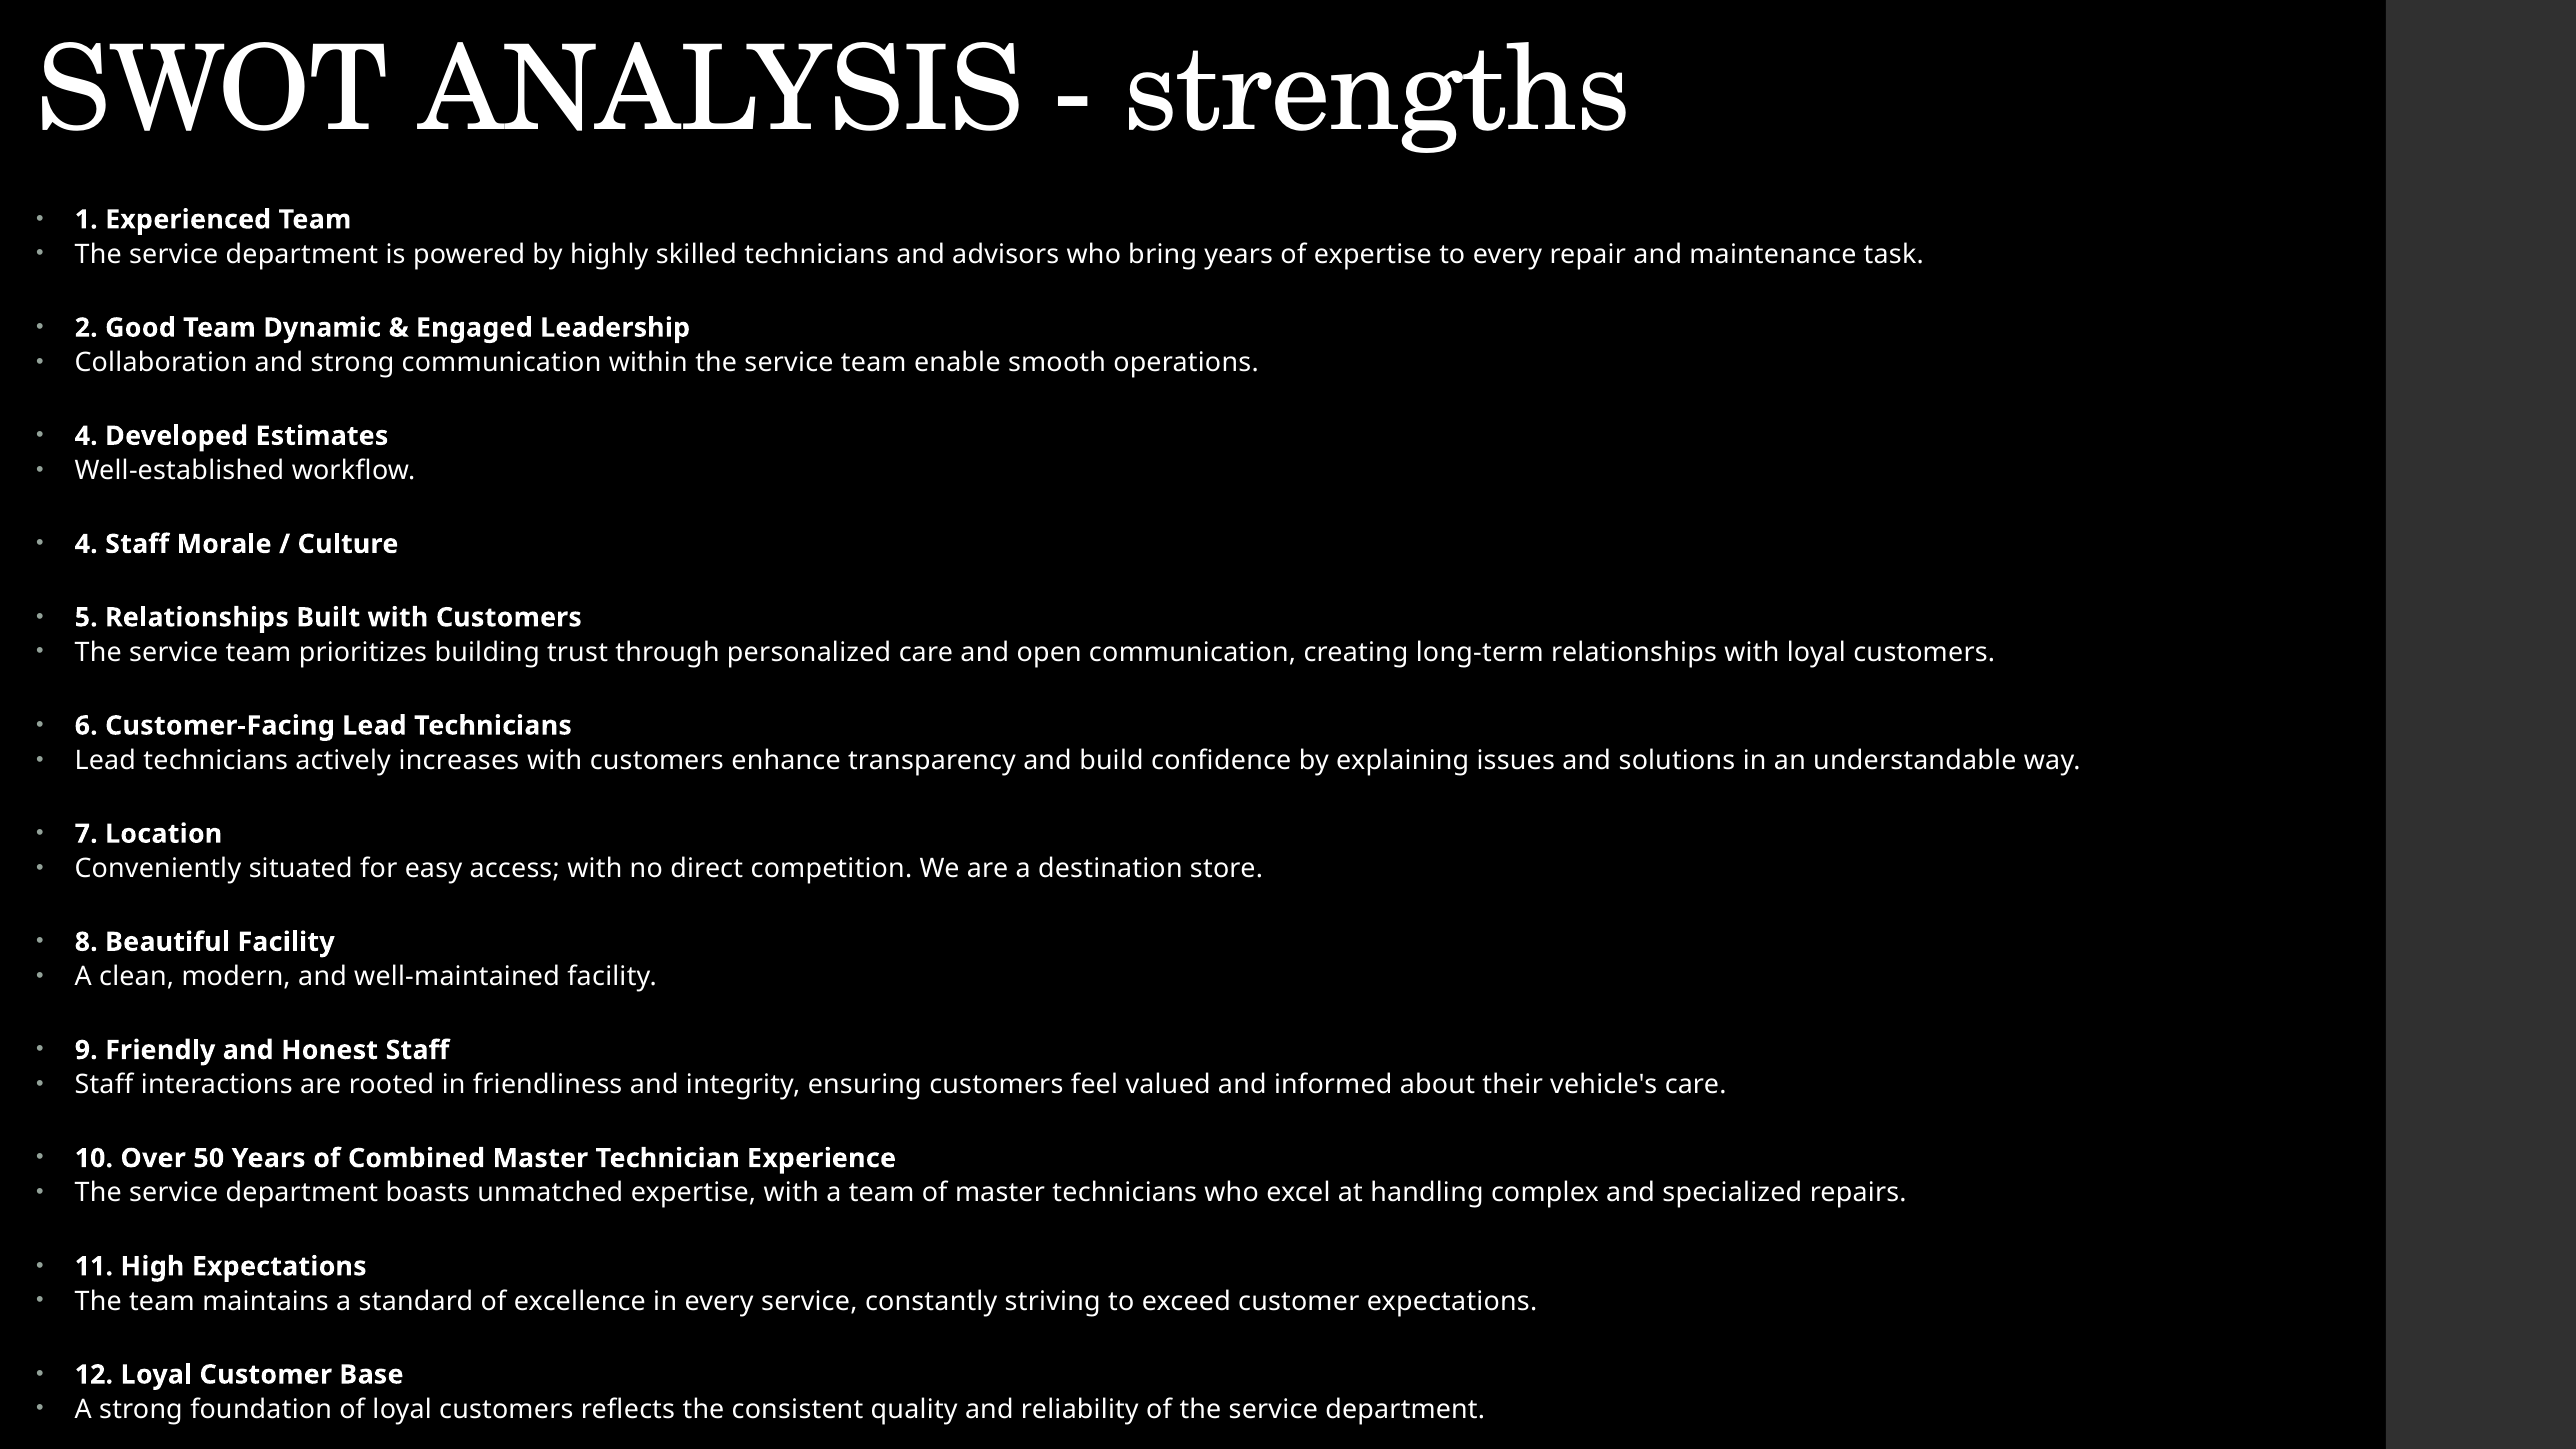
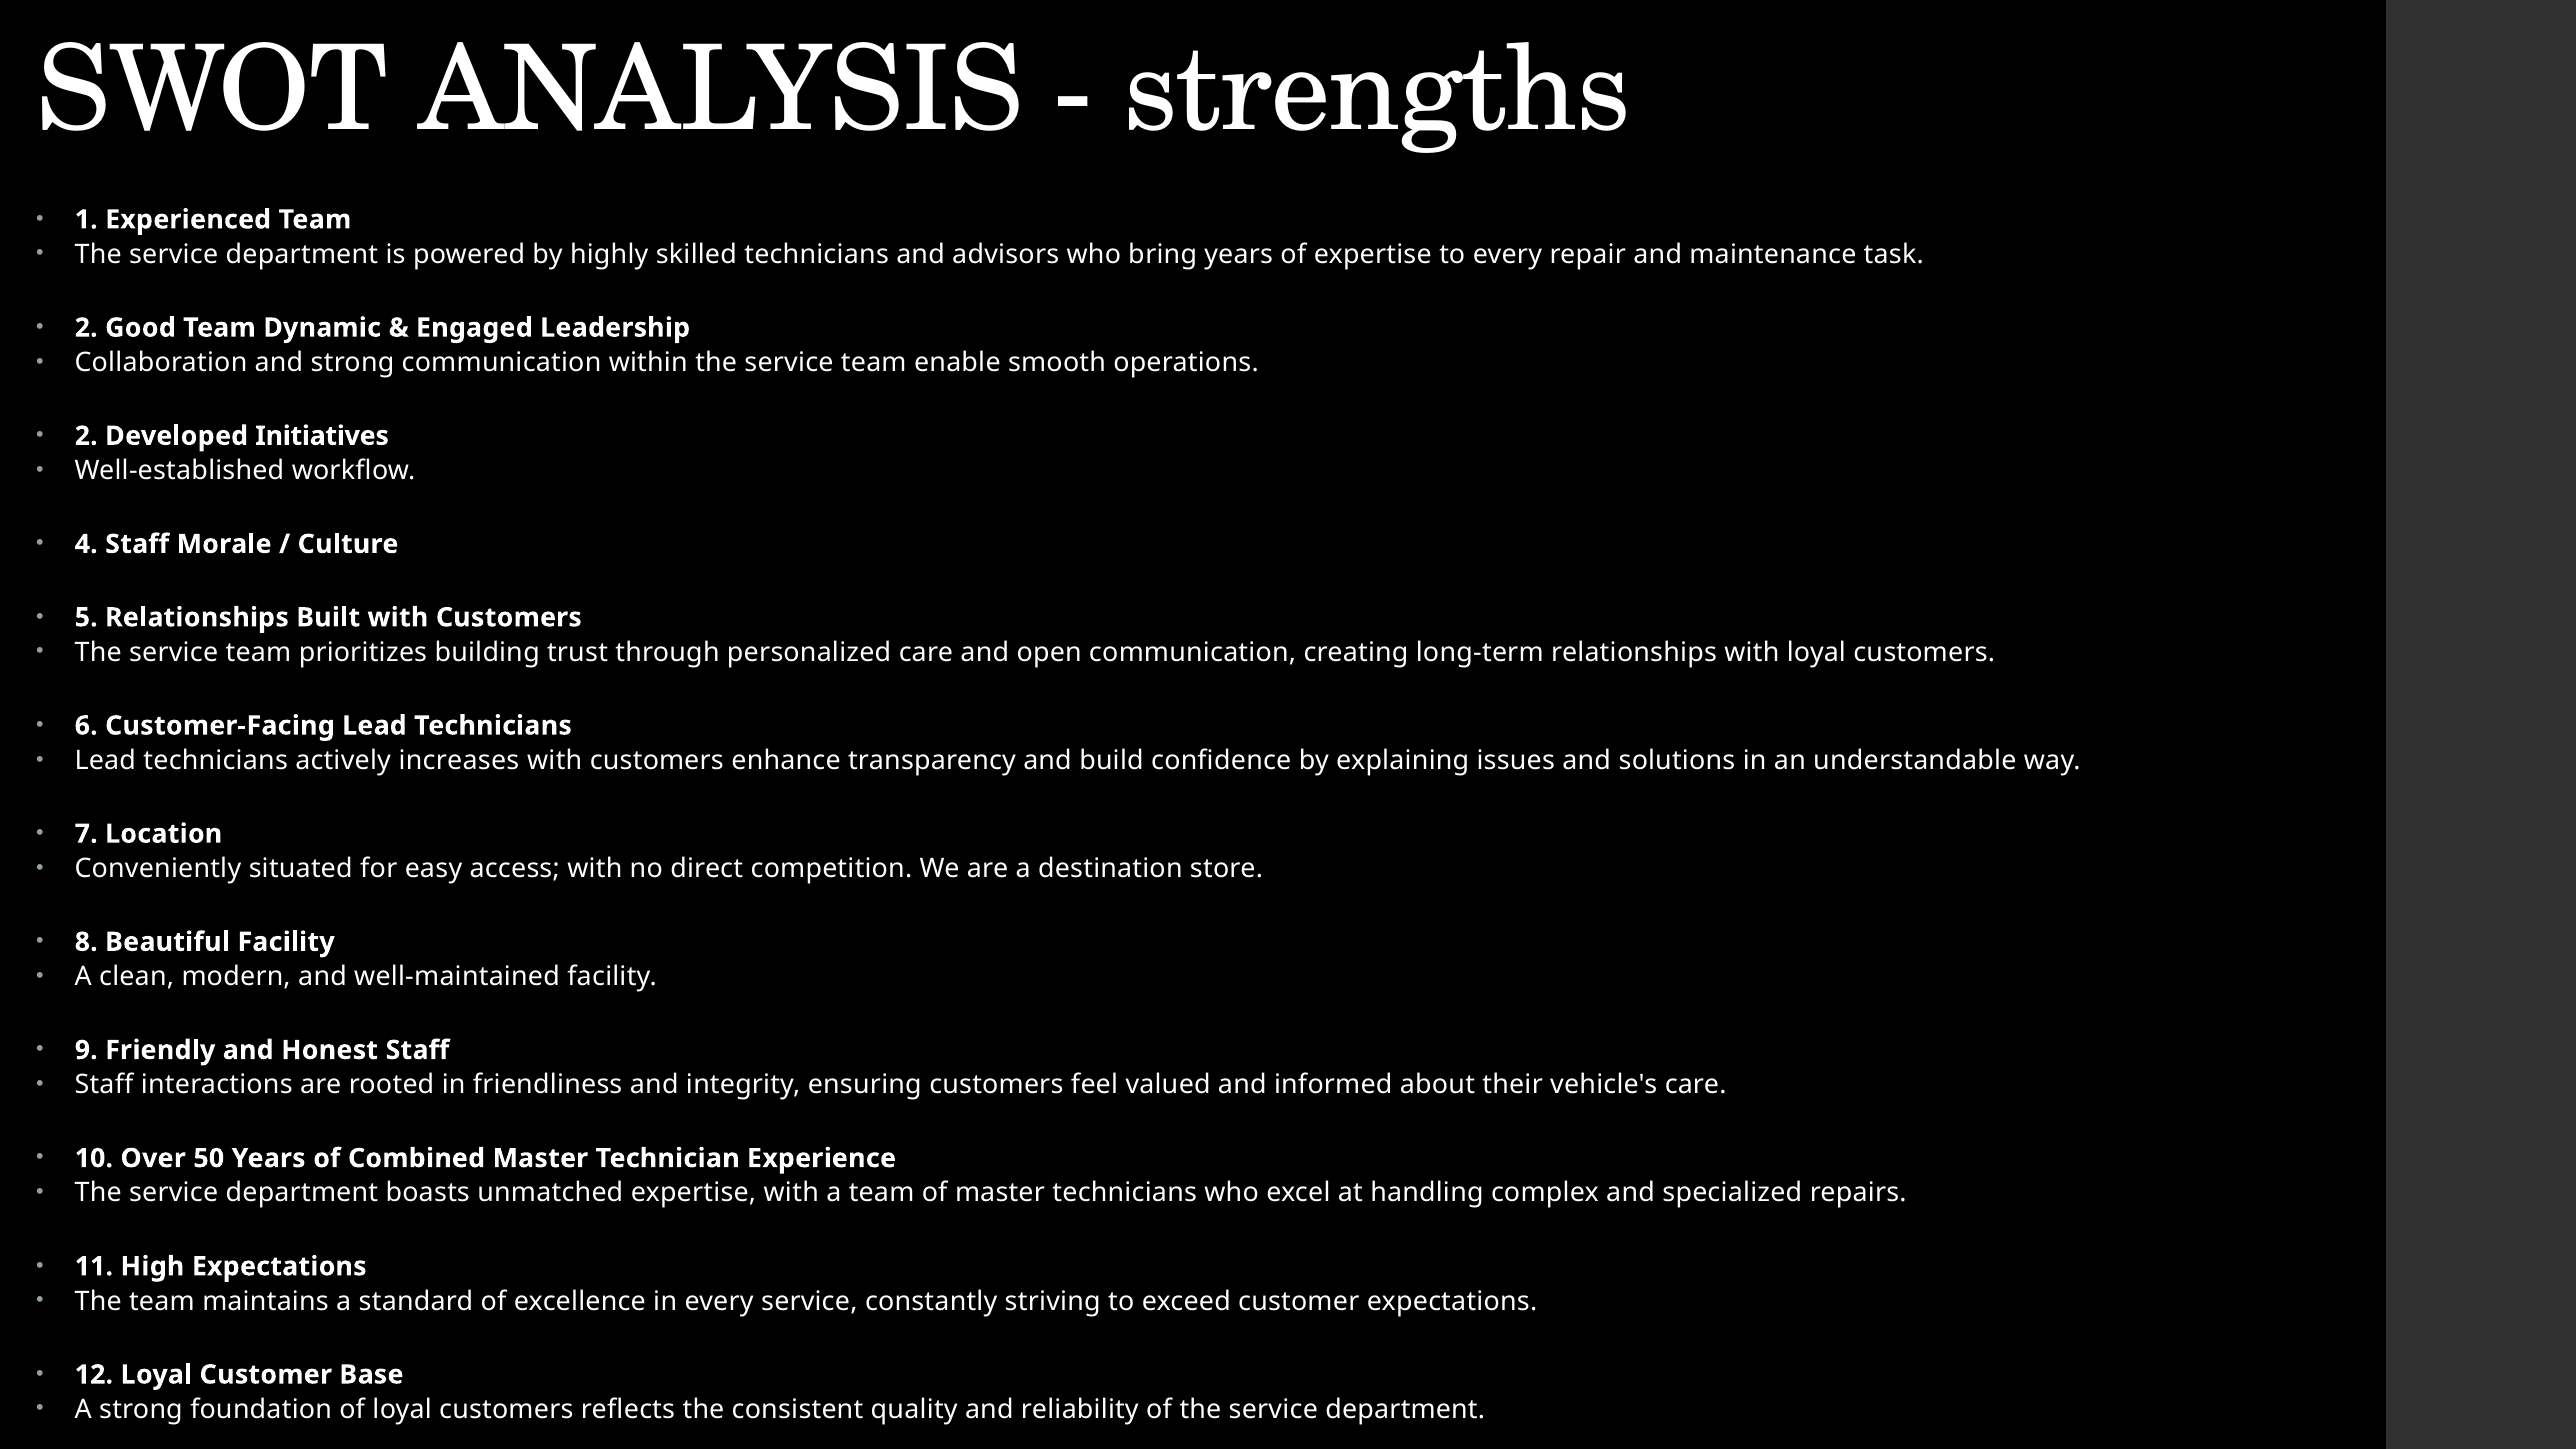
4: 4 -> 2 (86, 436)
Estimates: Estimates -> Initiatives (322, 436)
